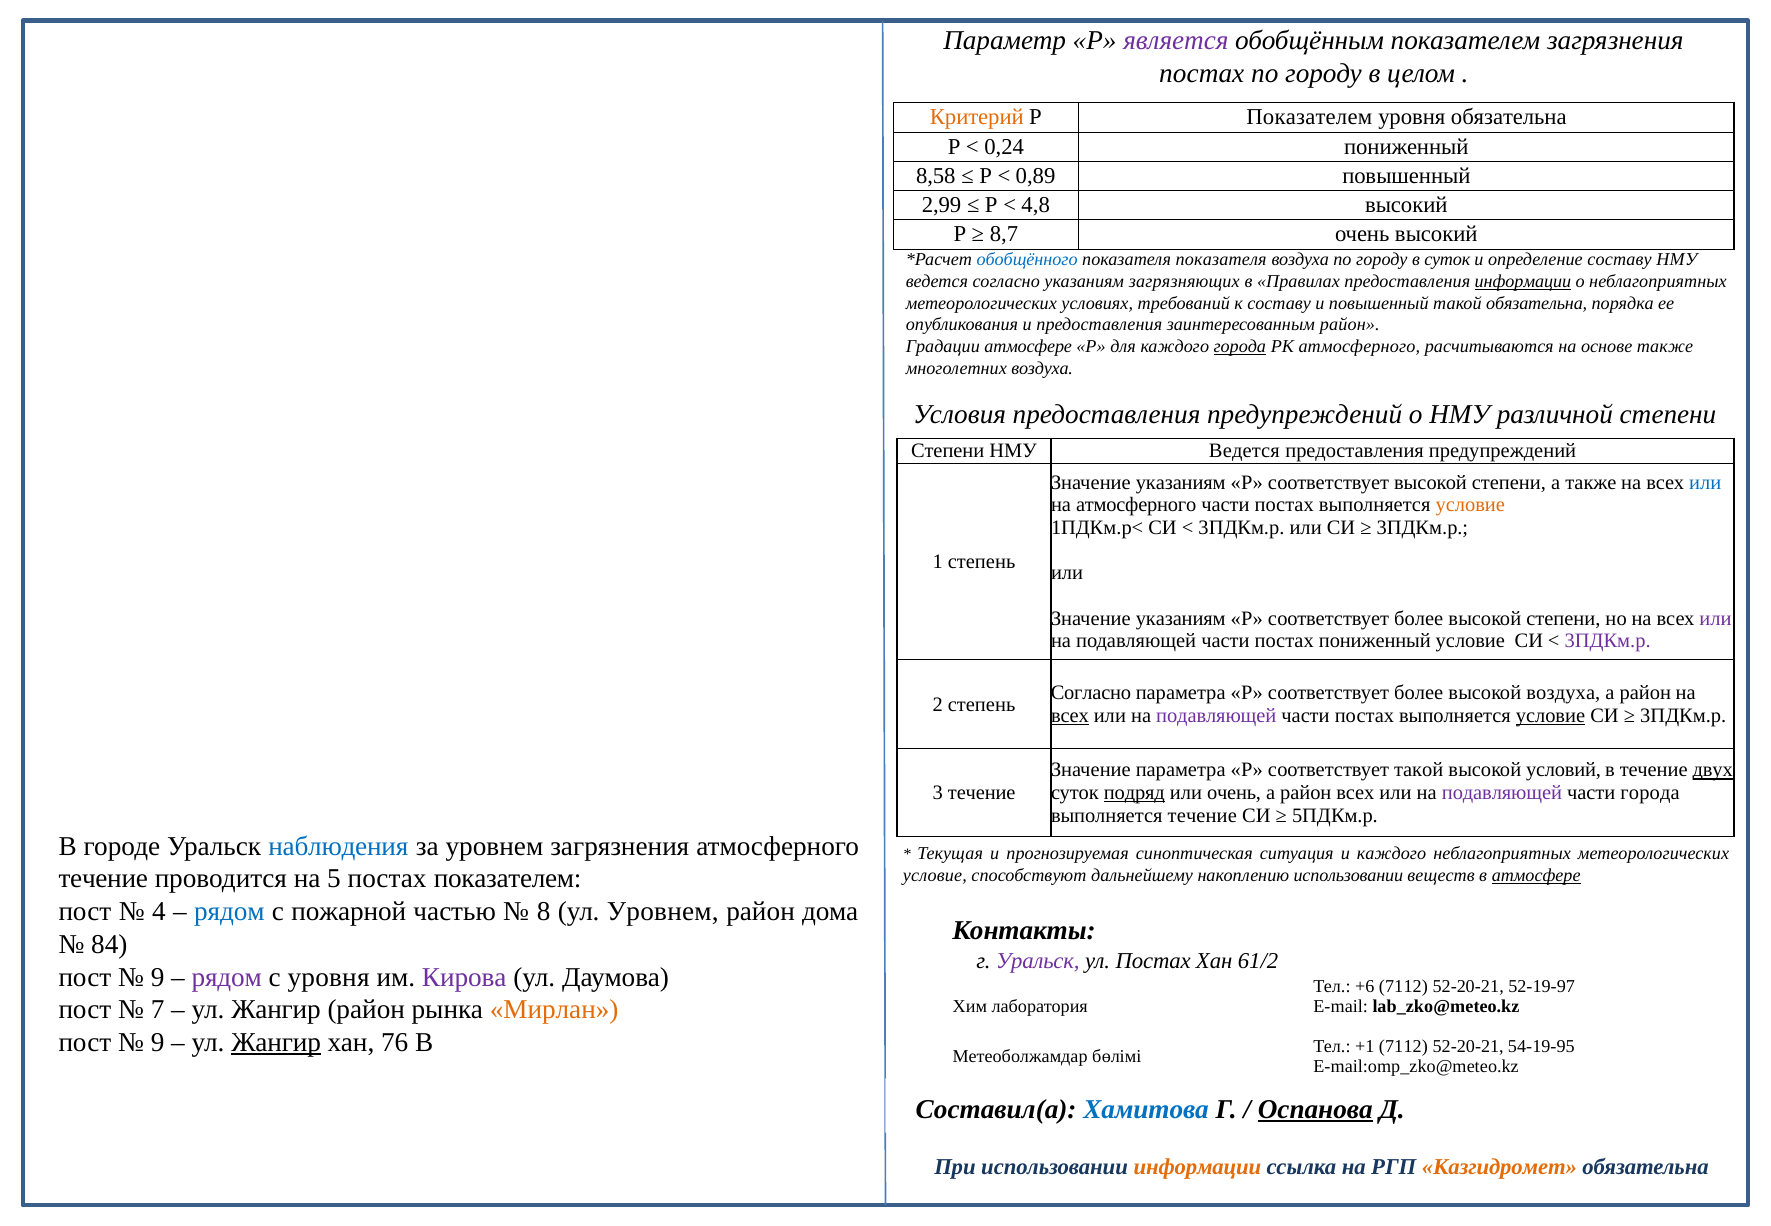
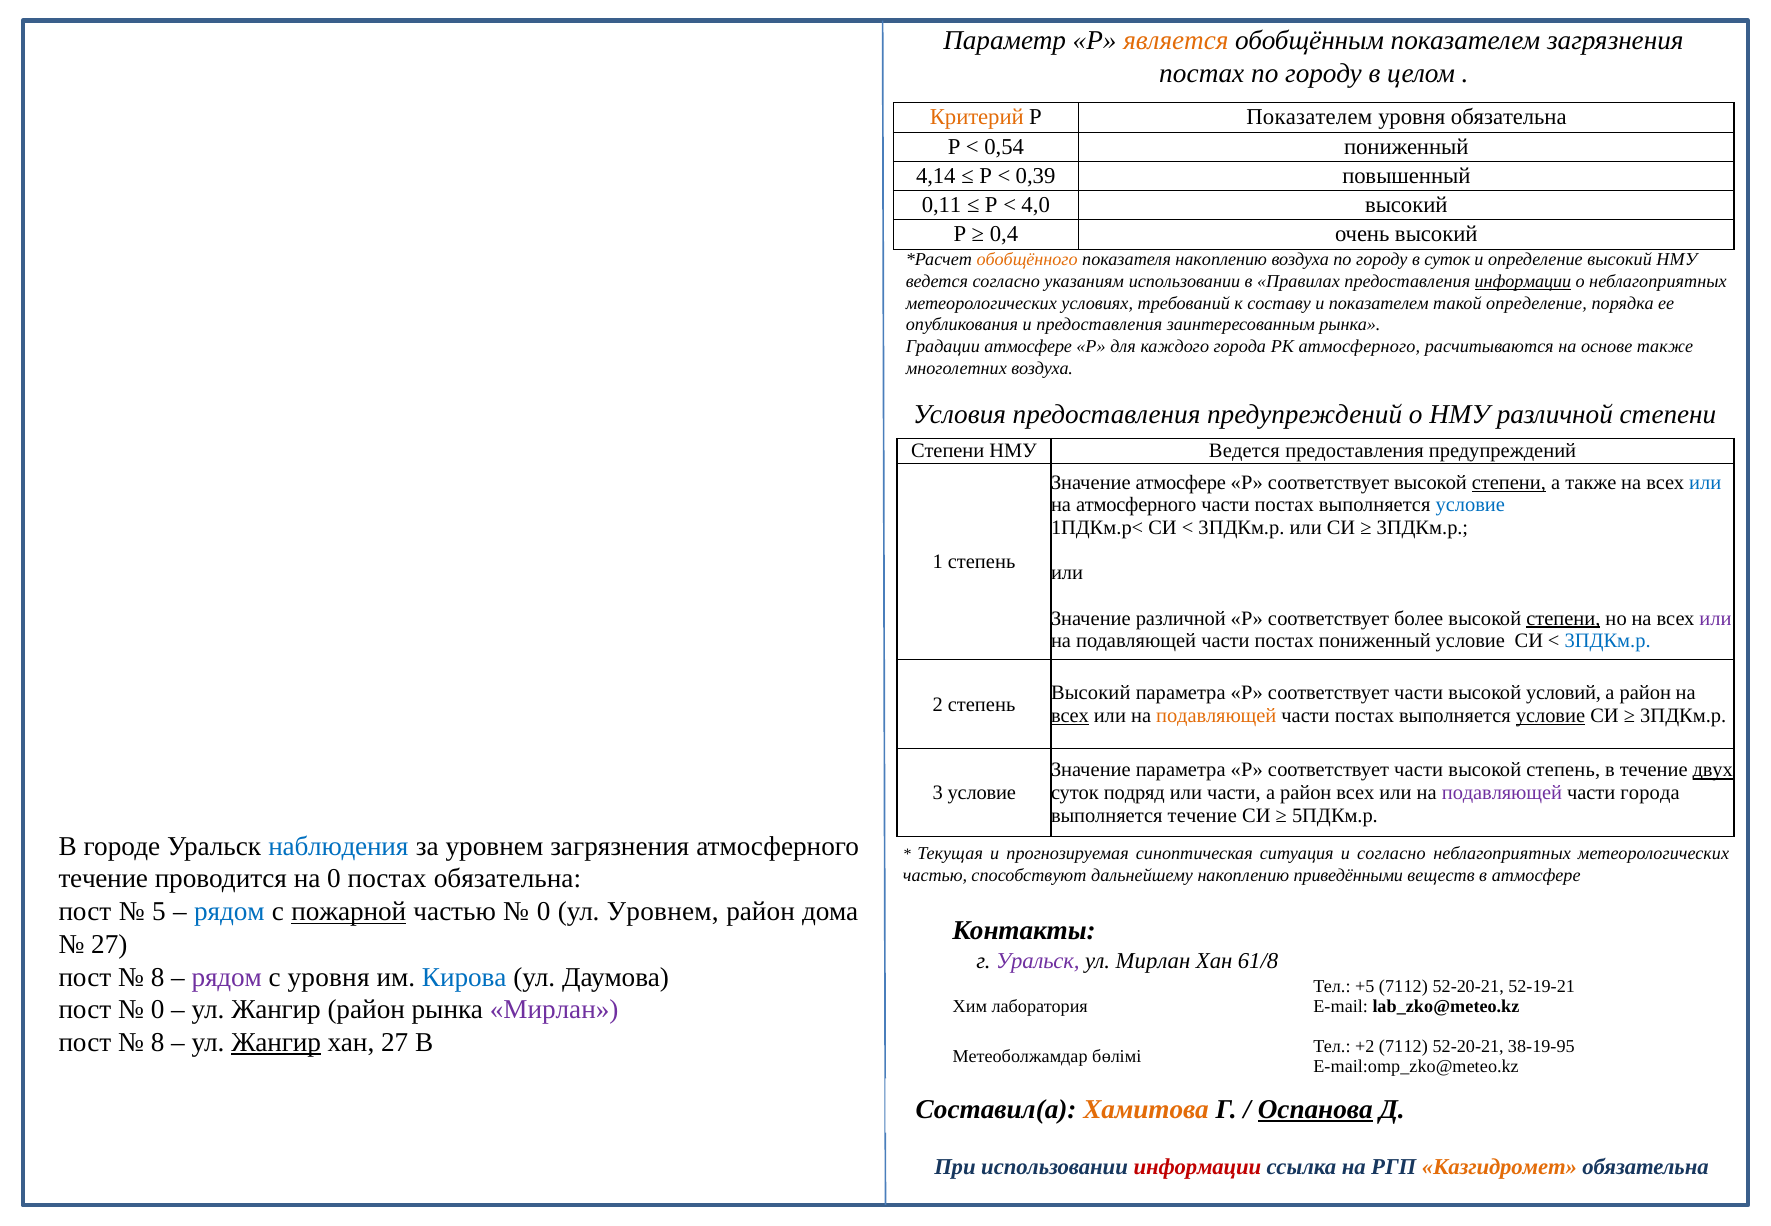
является colour: purple -> orange (1176, 41)
0,24: 0,24 -> 0,54 (1004, 147)
8,58: 8,58 -> 4,14 (936, 176)
0,89: 0,89 -> 0,39 (1036, 176)
2,99: 2,99 -> 0,11 (942, 205)
4,8: 4,8 -> 4,0 (1036, 205)
8,7: 8,7 -> 0,4 (1004, 234)
обобщённого colour: blue -> orange (1027, 260)
показателя показателя: показателя -> накоплению (1221, 260)
определение составу: составу -> высокий (1620, 260)
указаниям загрязняющих: загрязняющих -> использовании (1184, 281)
и повышенный: повышенный -> показателем (1379, 303)
такой обязательна: обязательна -> определение (1537, 303)
заинтересованным район: район -> рынка (1350, 325)
города underline: present -> none (1240, 347)
указаниям: указаниям -> атмосфере (1181, 482)
степени underline: none -> present (1509, 482)
условие colour: orange -> blue (1470, 505)
указаниям: указаниям -> различной (1181, 618)
степени underline: none -> present (1563, 618)
3ПДКм.р colour: purple -> blue (1608, 641)
Согласно: Согласно -> Высокий (1091, 693)
более: более -> части (1419, 693)
высокой воздуха: воздуха -> условий (1564, 693)
подавляющей colour: purple -> orange (1216, 716)
такой: такой -> части (1419, 770)
высокой условий: условий -> степень (1563, 770)
3 течение: течение -> условие (982, 793)
подряд underline: present -> none (1134, 793)
или очень: очень -> части (1234, 793)
и каждого: каждого -> согласно (1391, 854)
на 5: 5 -> 0 (334, 879)
постах показателем: показателем -> обязательна (507, 879)
условие: условие -> частью (935, 876)
накоплению использовании: использовании -> приведёнными (1348, 876)
атмосфере underline: present -> none (1536, 876)
4: 4 -> 5 (159, 912)
пожарной underline: none -> present (349, 912)
8: 8 -> 0 (544, 912)
84: 84 -> 27 (109, 944)
ул Постах: Постах -> Мирлан (1153, 962)
61/2: 61/2 -> 61/8 (1258, 962)
9: 9 -> 8 (158, 977)
Кирова colour: purple -> blue (464, 977)
+6: +6 -> +5 (1365, 986)
52-19-97: 52-19-97 -> 52-19-21 (1542, 986)
7: 7 -> 0 (158, 1010)
Мирлан colour: orange -> purple (554, 1010)
9: 9 -> 8 (158, 1043)
хан 76: 76 -> 27 (395, 1043)
+1: +1 -> +2 (1365, 1046)
54-19-95: 54-19-95 -> 38-19-95 (1541, 1046)
Хамитова colour: blue -> orange (1146, 1109)
информации colour: orange -> red (1197, 1168)
